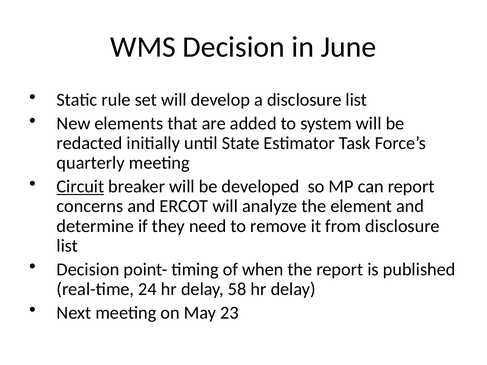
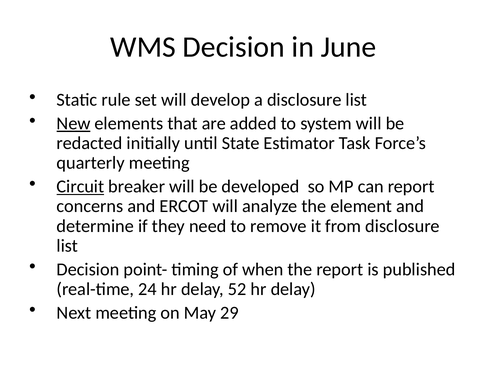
New underline: none -> present (74, 124)
58: 58 -> 52 (237, 289)
23: 23 -> 29 (230, 313)
